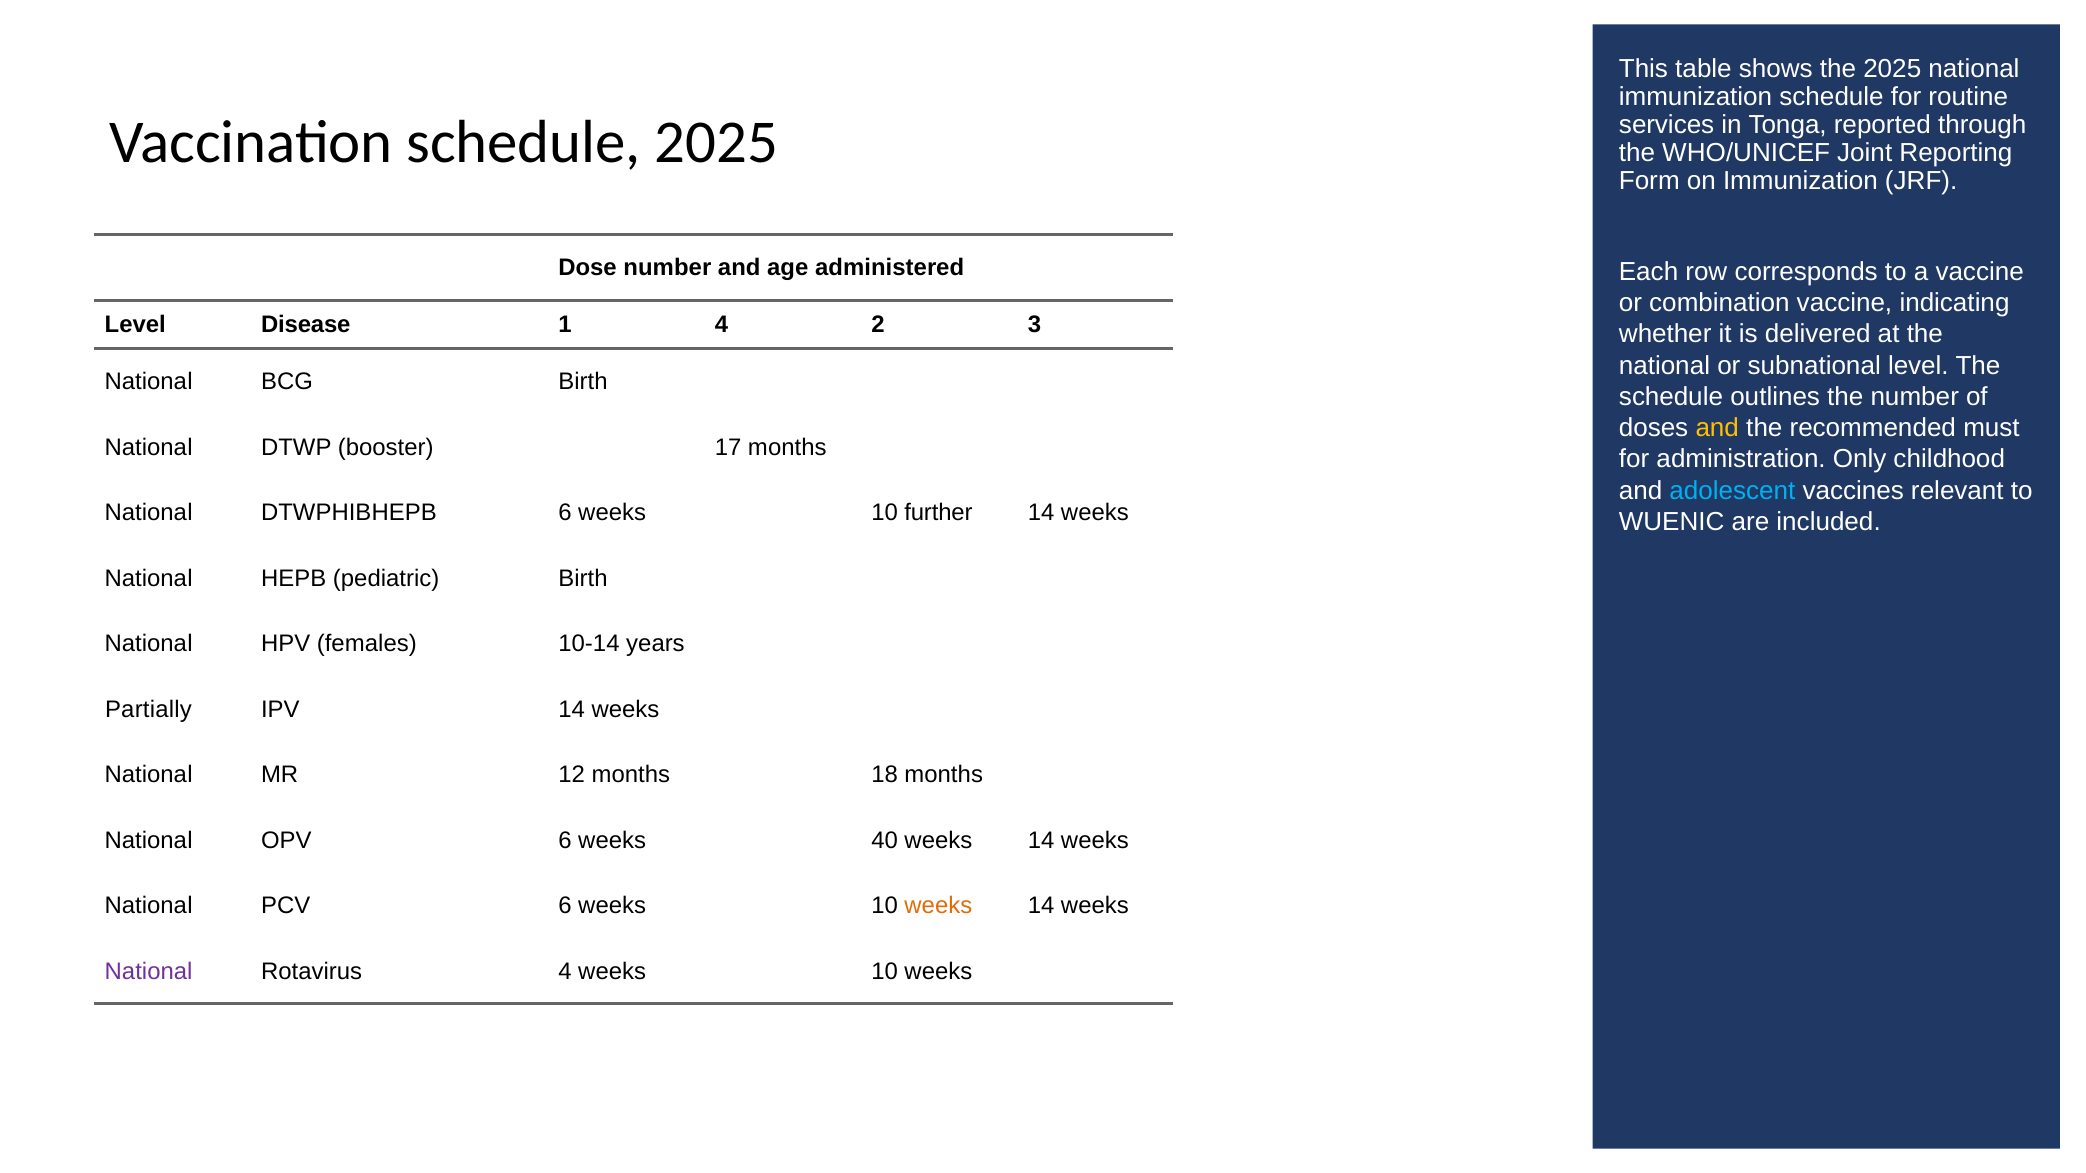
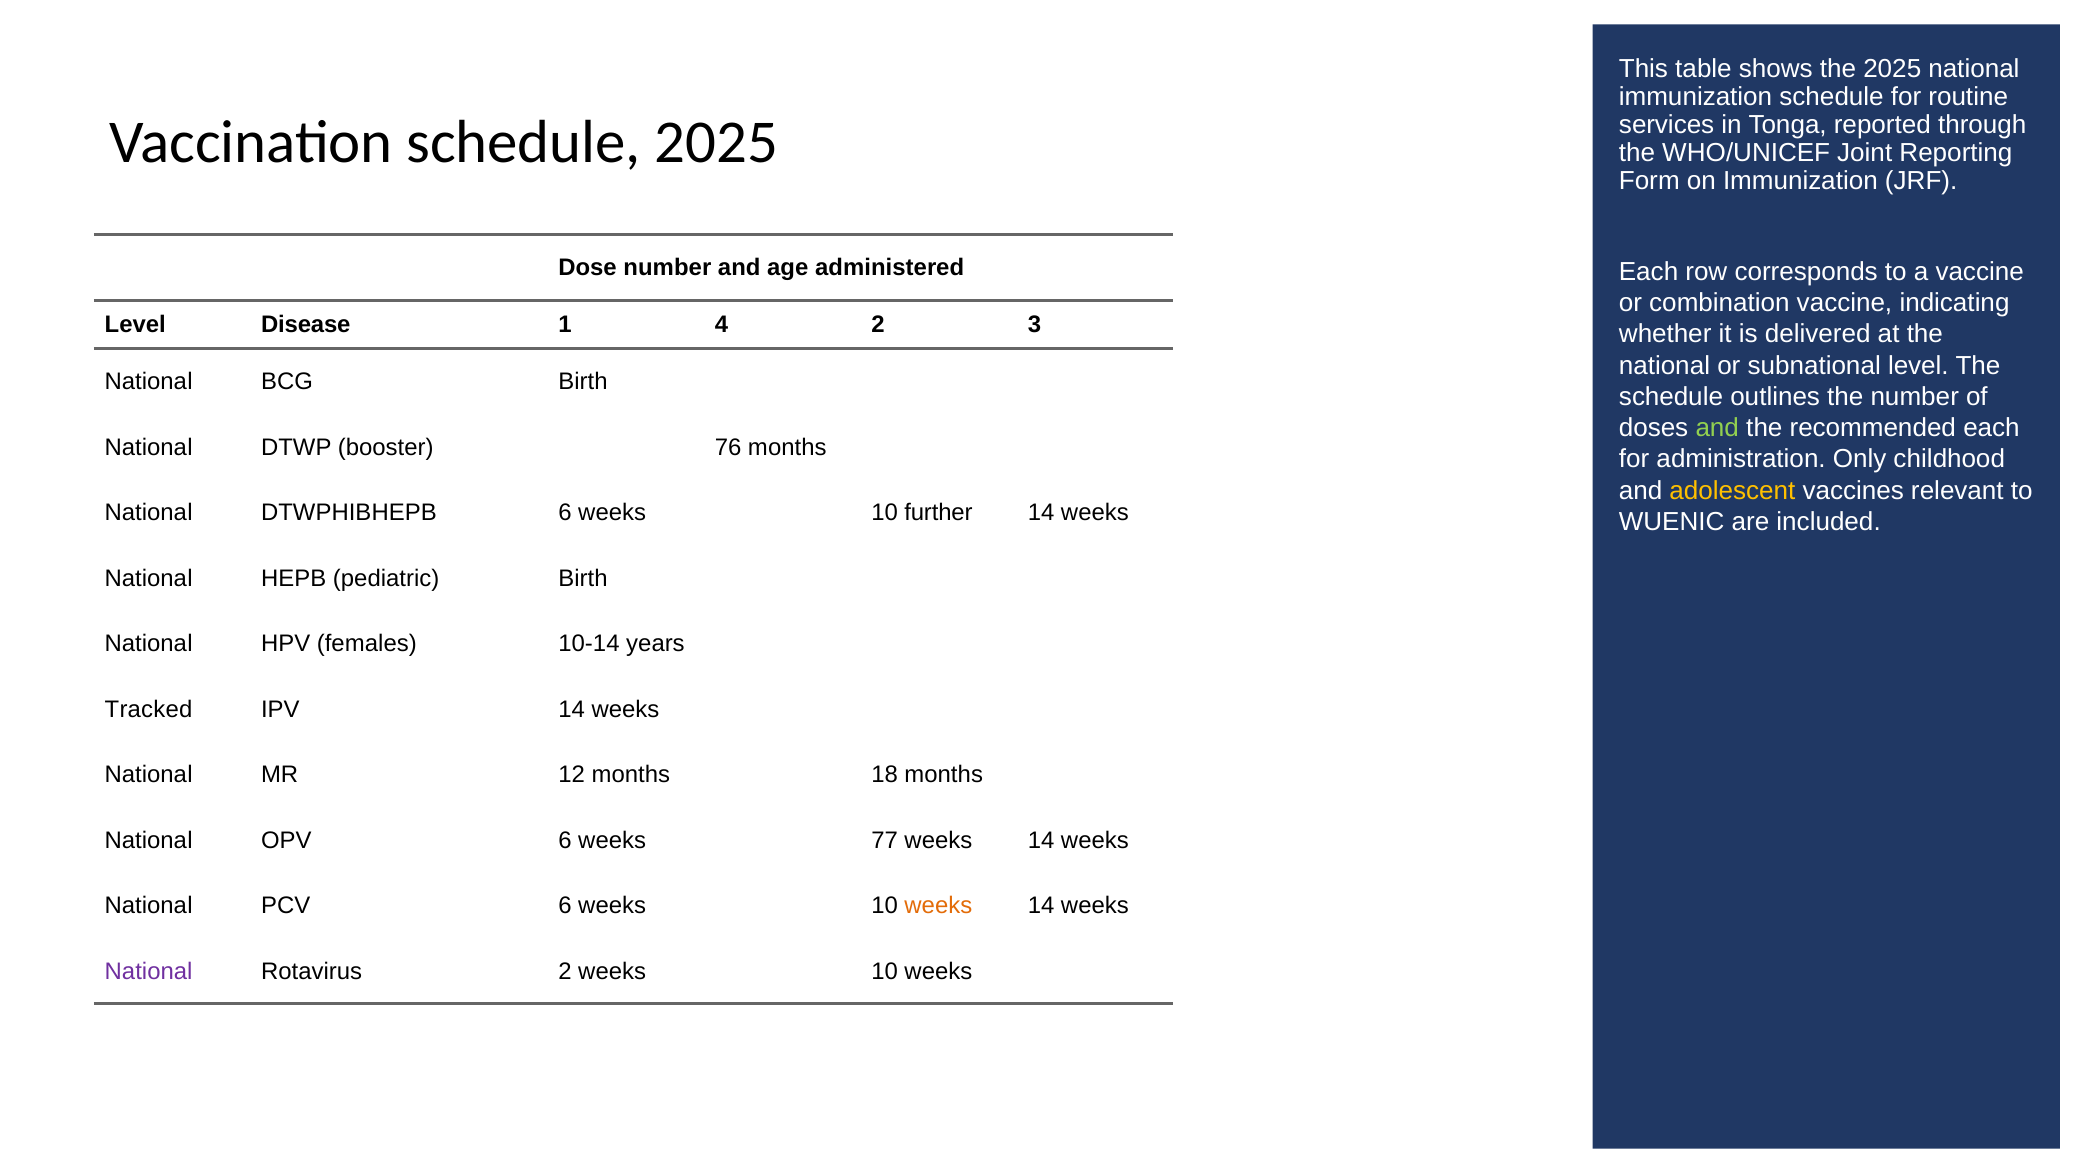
and colour: yellow -> light green (1717, 428)
recommended must: must -> each (1991, 428)
17: 17 -> 76 (728, 447)
adolescent colour: light blue -> yellow (1732, 491)
Partially: Partially -> Tracked (149, 709)
40: 40 -> 77 (885, 841)
Rotavirus 4: 4 -> 2 (565, 972)
